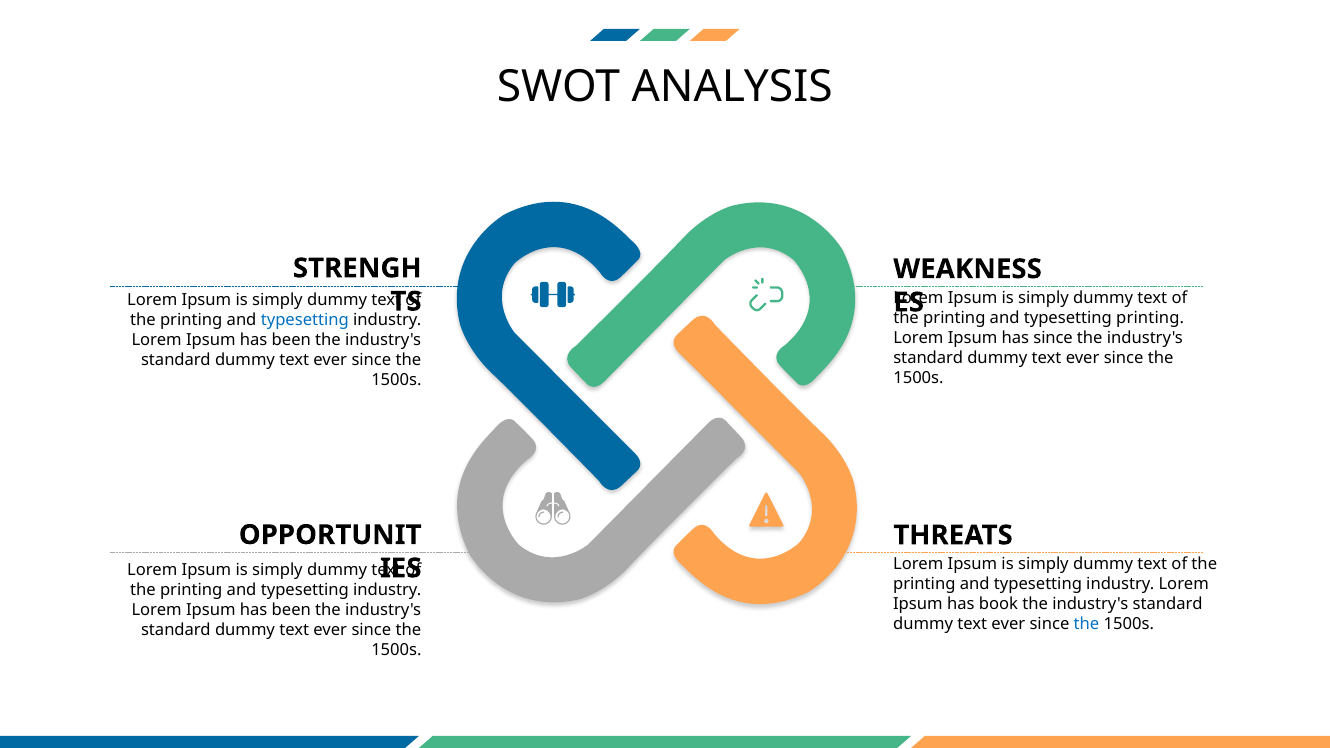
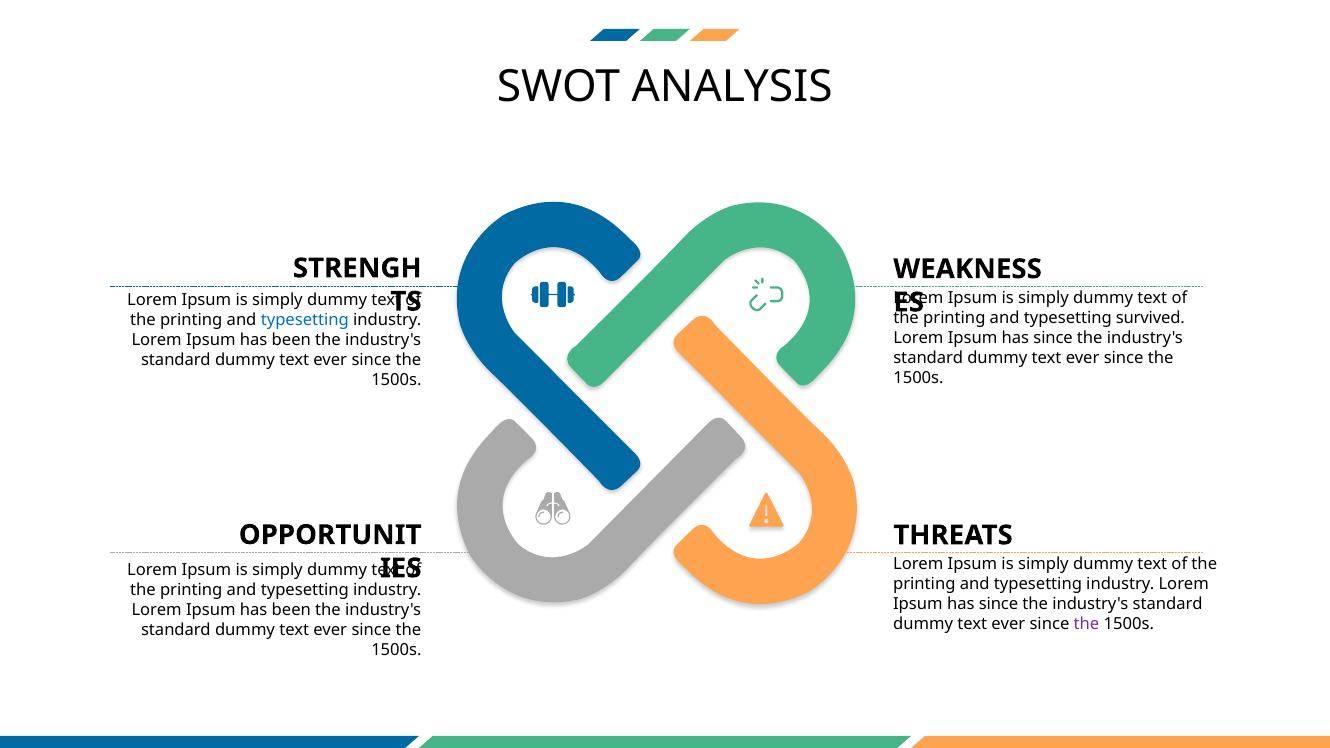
typesetting printing: printing -> survived (1150, 318)
book: book -> since (999, 604)
the colour: blue -> purple (1086, 624)
